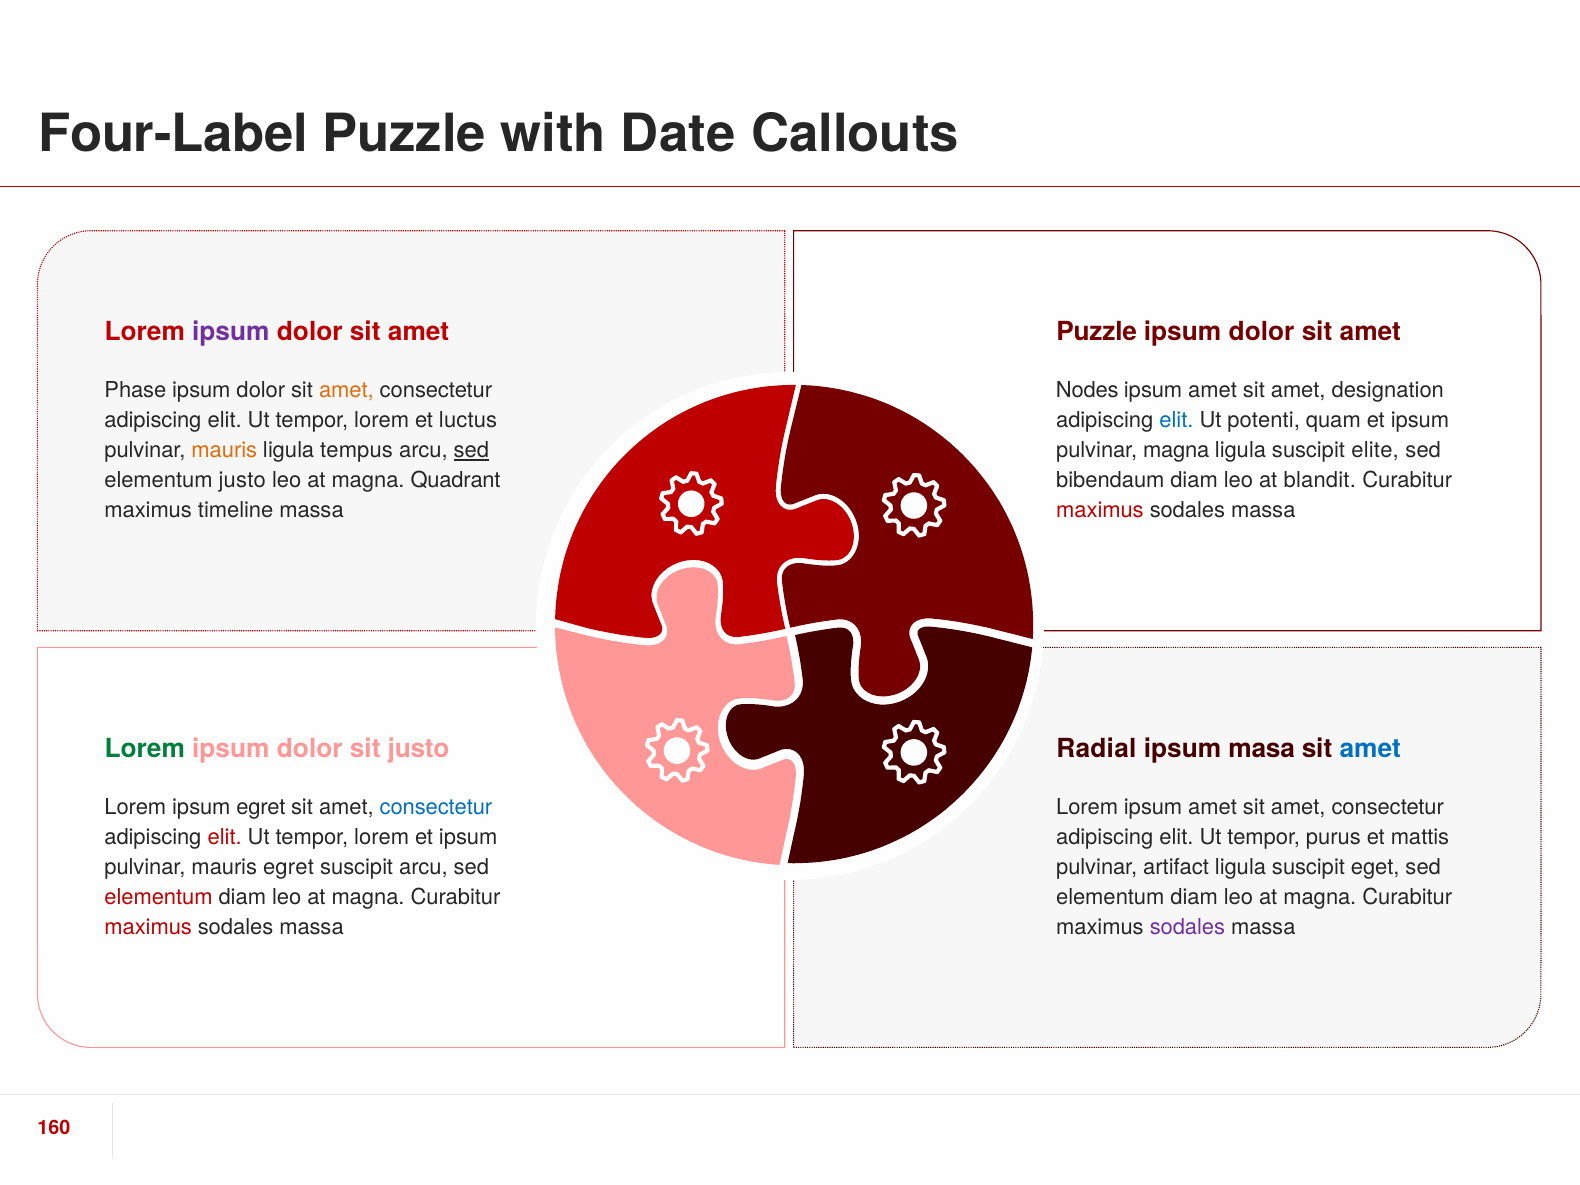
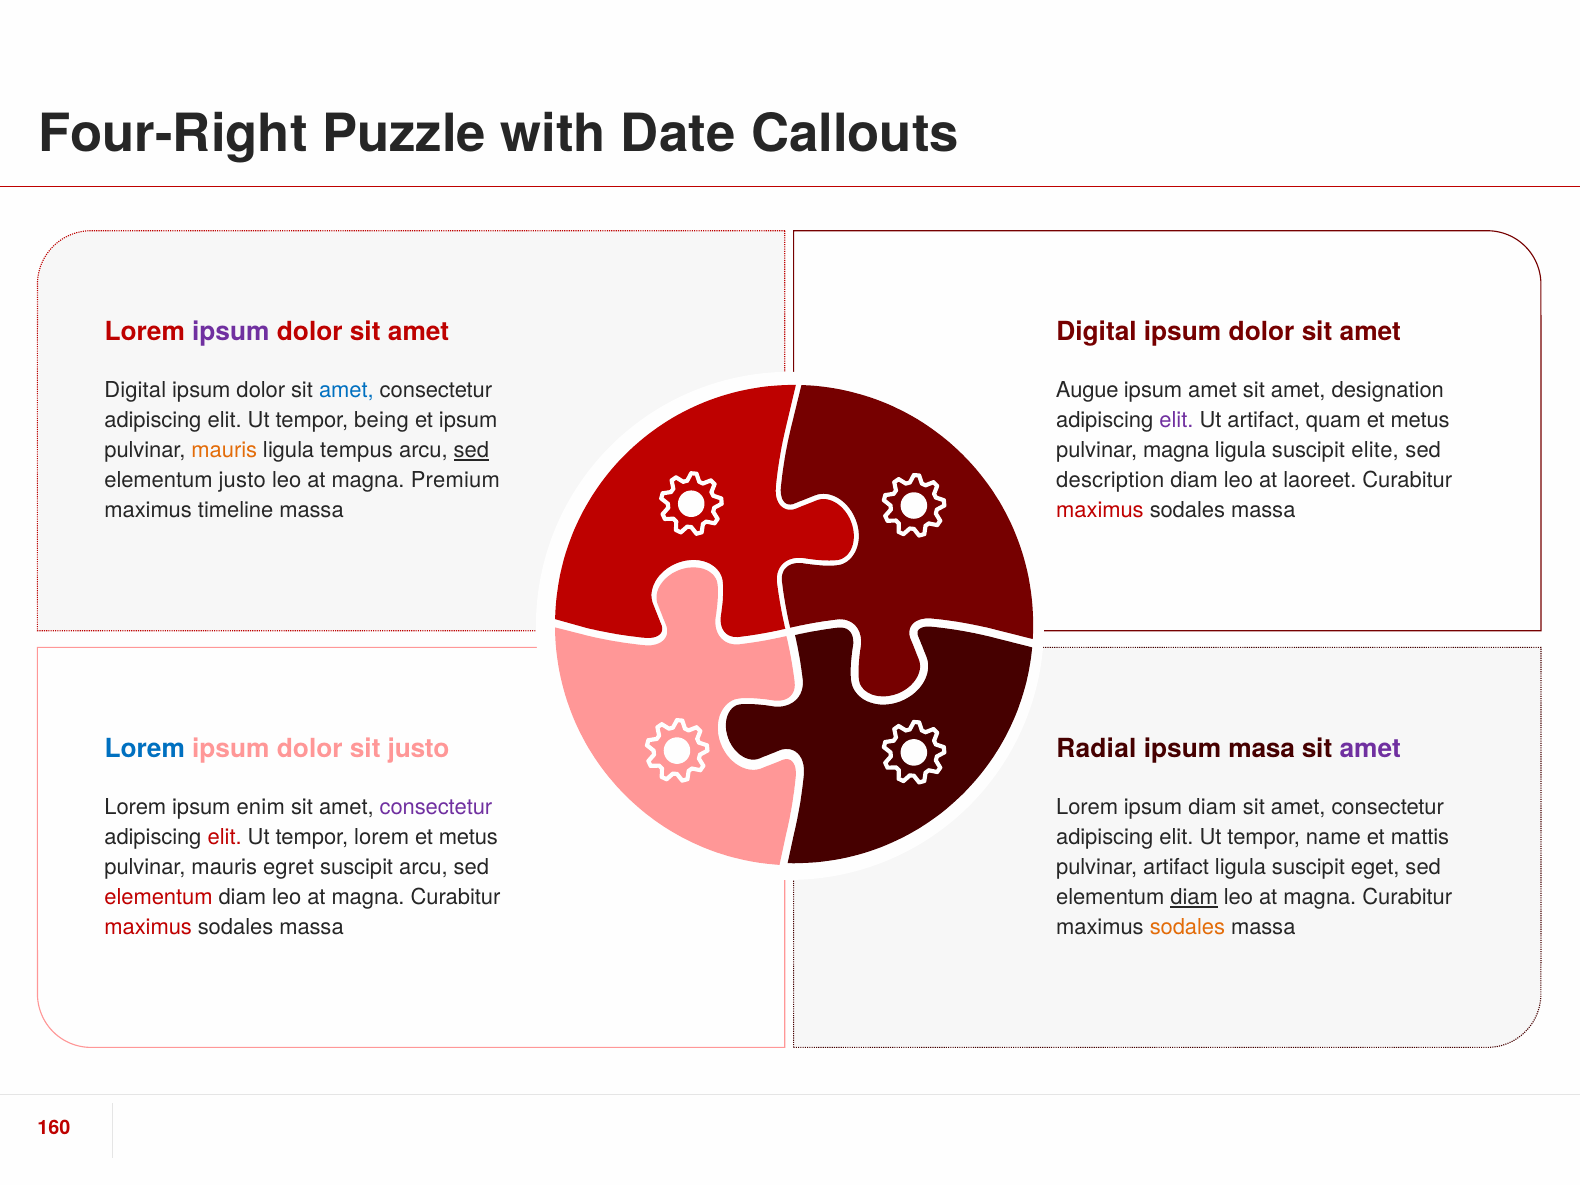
Four-Label: Four-Label -> Four-Right (173, 134)
Puzzle: Puzzle -> Digital (1097, 332)
Phase: Phase -> Digital (135, 390)
amet colour: orange -> blue (346, 390)
Nodes: Nodes -> Augue (1087, 390)
lorem: lorem -> being (382, 421)
et luctus: luctus -> ipsum (468, 421)
elit colour: blue -> purple (1176, 421)
Ut potenti: potenti -> artifact (1264, 421)
quam et ipsum: ipsum -> metus (1420, 421)
Quadrant: Quadrant -> Premium (455, 481)
bibendaum: bibendaum -> description (1110, 481)
blandit: blandit -> laoreet (1320, 481)
Lorem colour: green -> blue (145, 749)
amet colour: blue -> purple (1370, 749)
ipsum egret: egret -> enim (261, 807)
consectetur colour: blue -> purple (436, 807)
Lorem ipsum amet: amet -> diam (1212, 807)
ipsum: ipsum -> metus (468, 837)
purus: purus -> name (1333, 837)
diam underline: none -> present (1194, 897)
sodales colour: purple -> orange (1187, 928)
